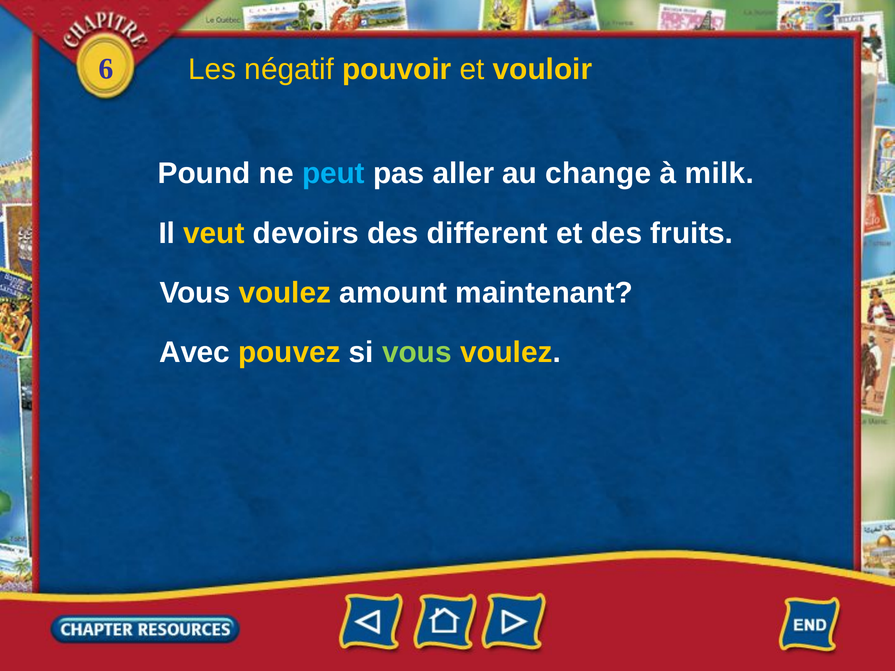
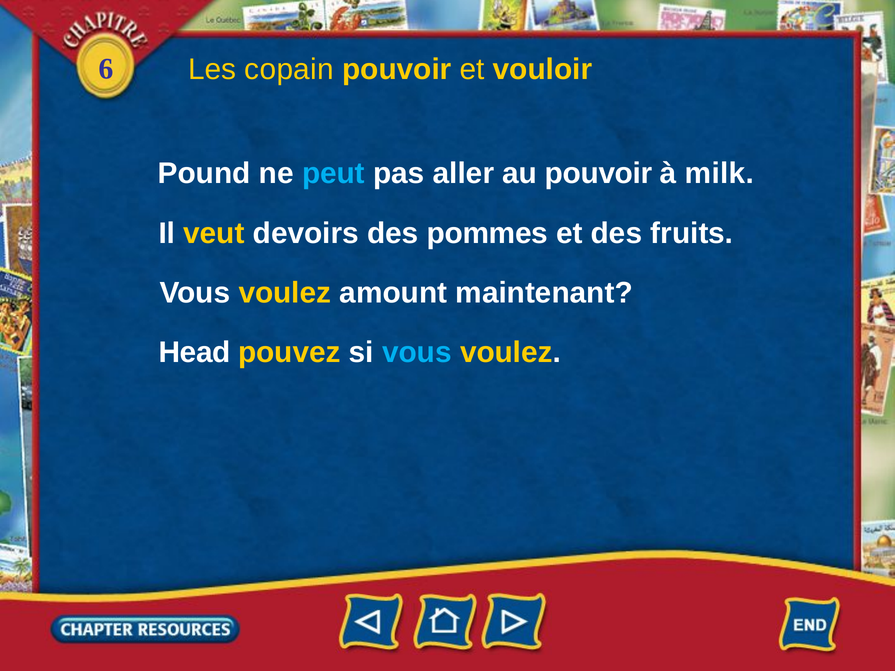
négatif: négatif -> copain (289, 69)
au change: change -> pouvoir (599, 174)
different: different -> pommes (487, 233)
Avec: Avec -> Head (195, 353)
vous colour: light green -> light blue (417, 353)
